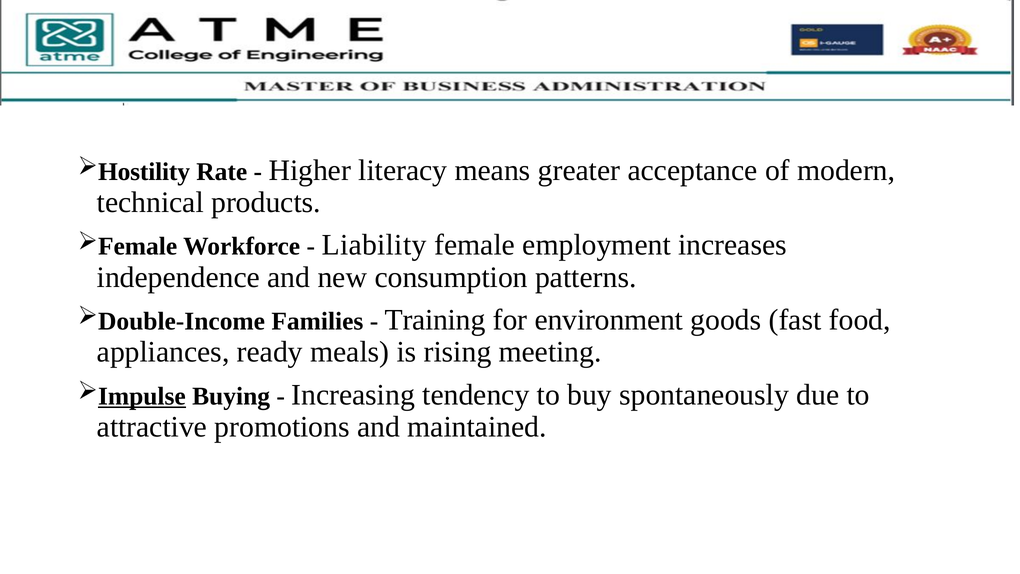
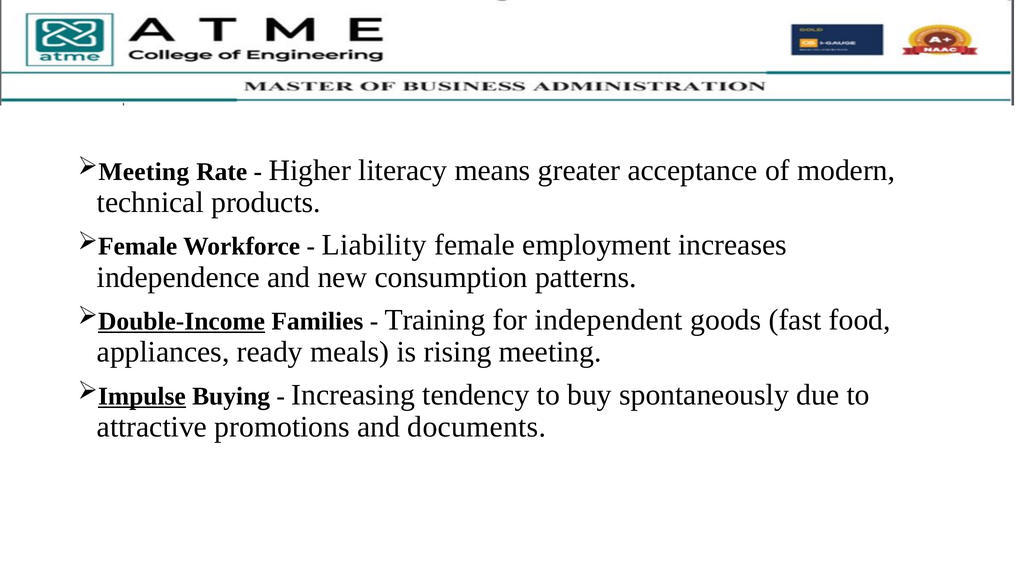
Hostility: Hostility -> Meeting (144, 172)
Double-Income underline: none -> present (182, 321)
environment: environment -> independent (609, 320)
maintained: maintained -> documents (477, 427)
